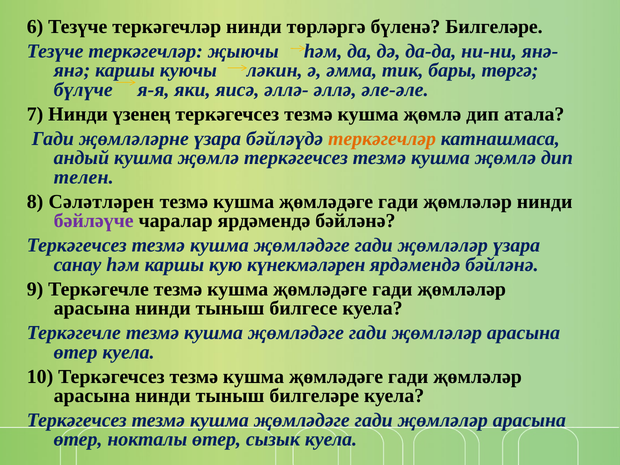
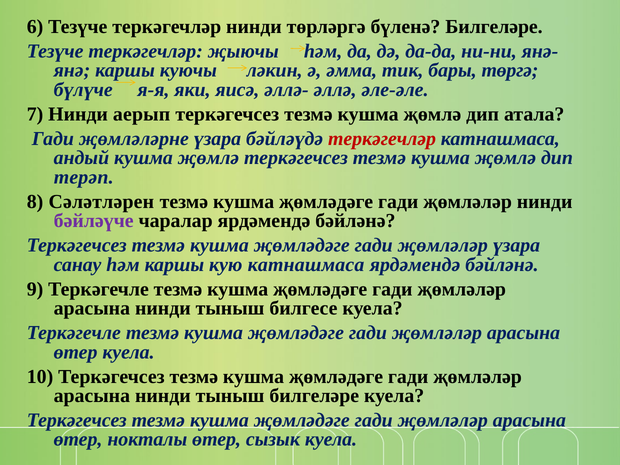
үзенең: үзенең -> аерып (142, 114)
теркәгечләр colour: orange -> red (382, 139)
телен: телен -> терәп (84, 177)
кую күнекмәләрен: күнекмәләрен -> катнашмаса (306, 264)
